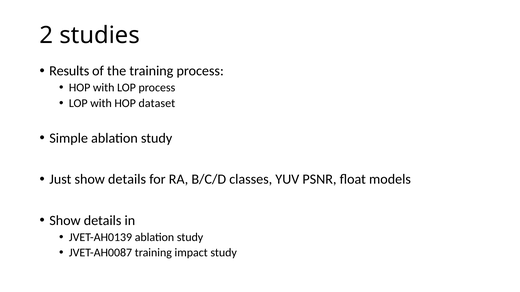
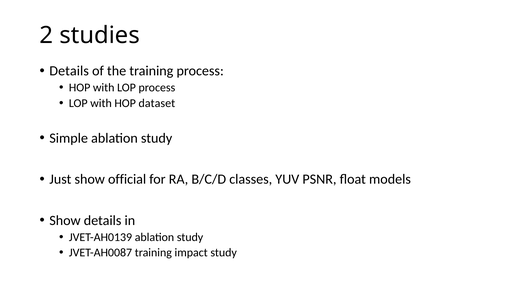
Results: Results -> Details (69, 71)
Just show details: details -> official (127, 180)
